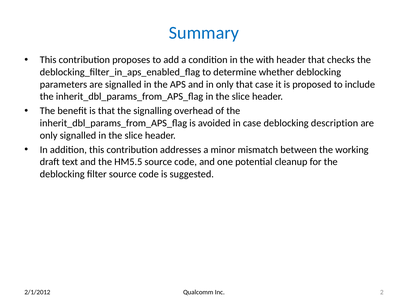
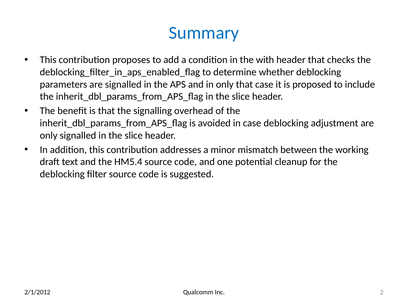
description: description -> adjustment (335, 123)
HM5.5: HM5.5 -> HM5.4 (128, 162)
